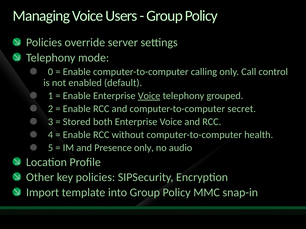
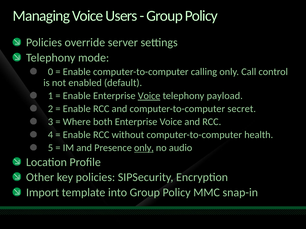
grouped: grouped -> payload (225, 96)
Stored: Stored -> Where (77, 122)
only underline: none -> present (144, 148)
